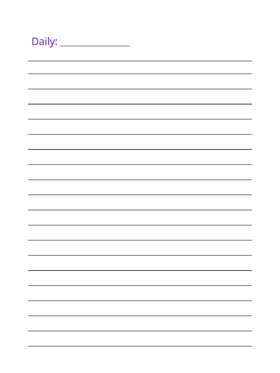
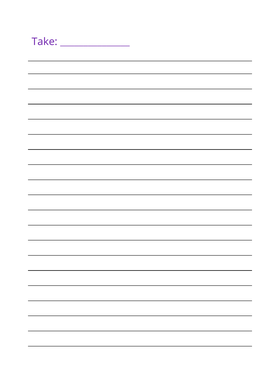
Daily: Daily -> Take (45, 42)
